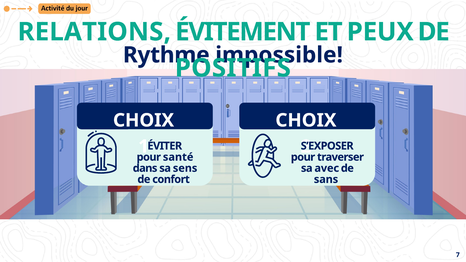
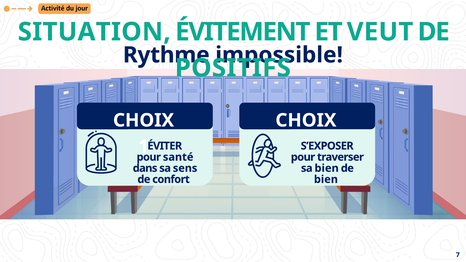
RELATIONS: RELATIONS -> SITUATION (94, 32)
PEUX: PEUX -> VEUT (380, 32)
sa avec: avec -> bien (327, 168)
sans: sans -> bien (326, 179)
